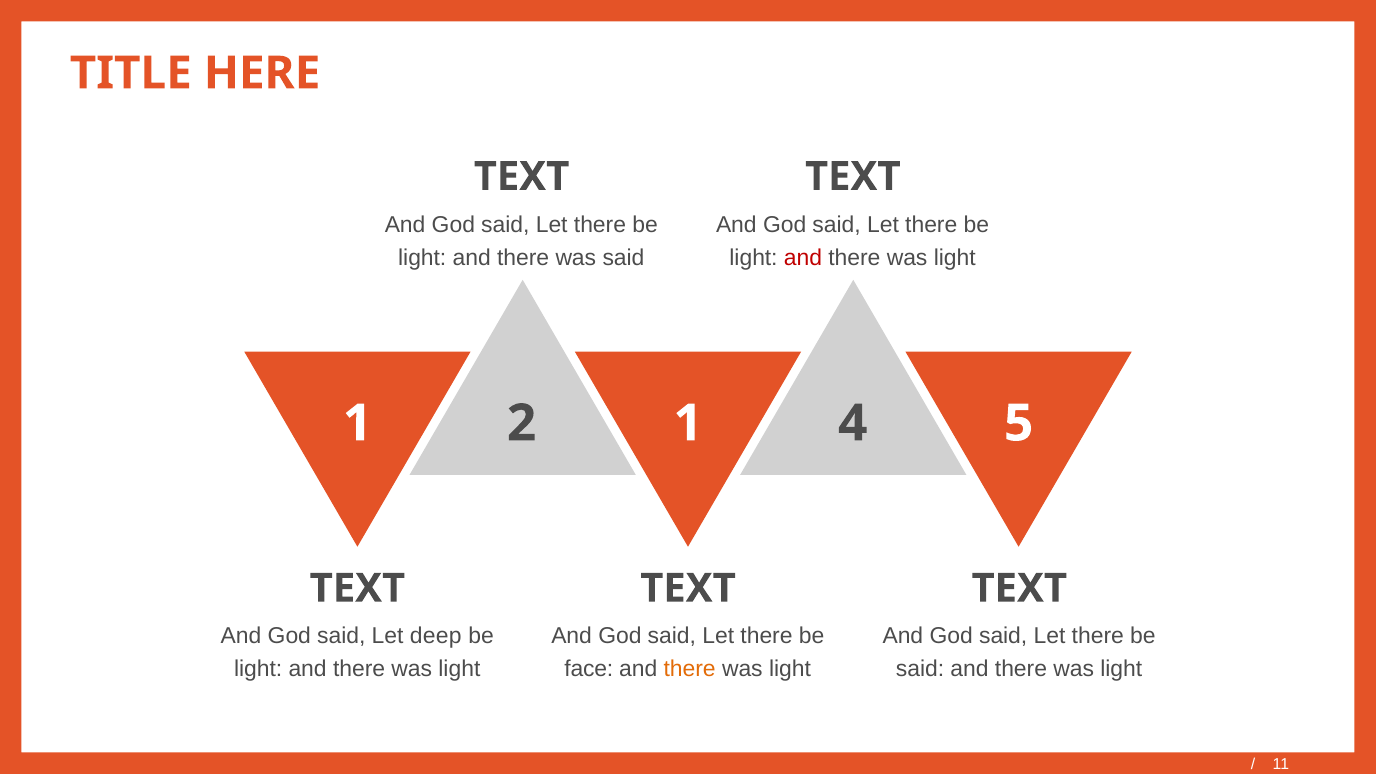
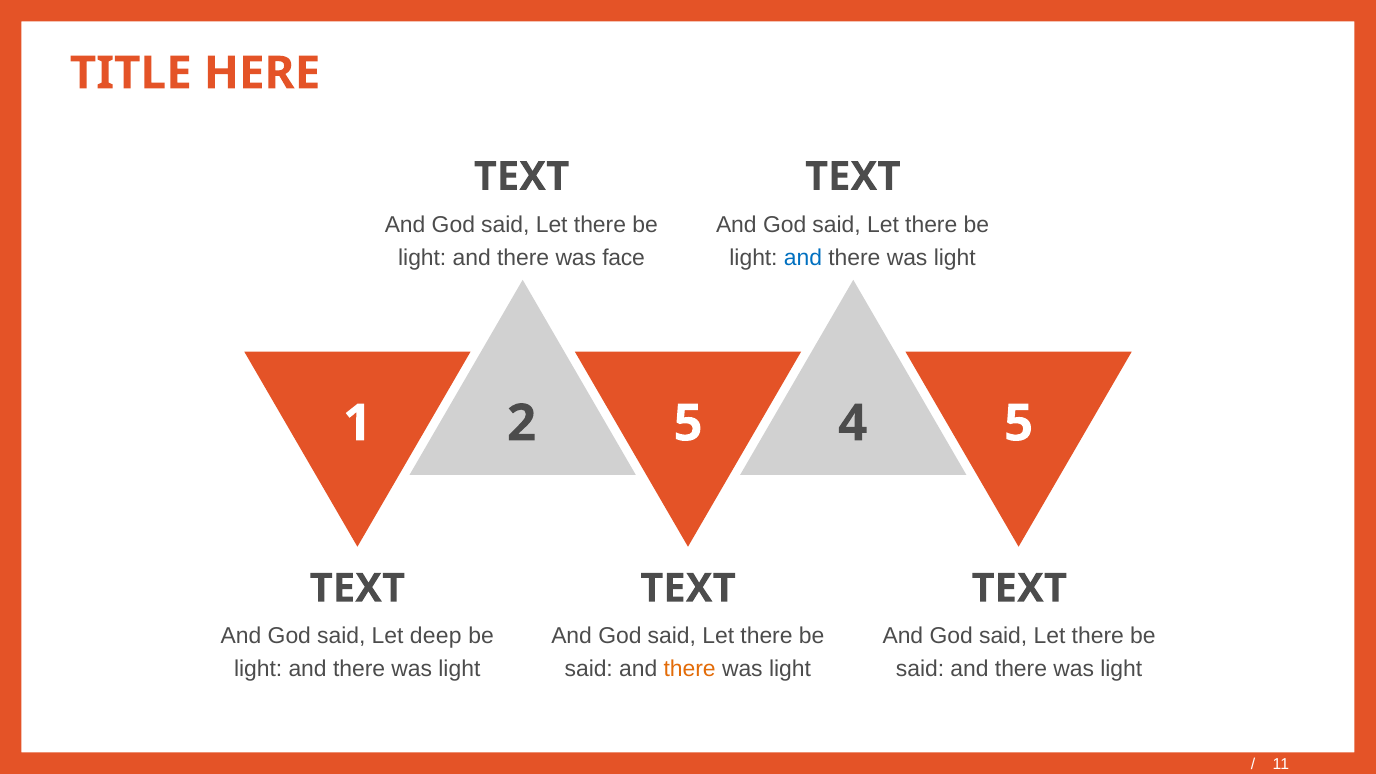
was said: said -> face (624, 258)
and colour: red -> blue (803, 258)
2 1: 1 -> 5 (688, 423)
face: face -> said (589, 669)
